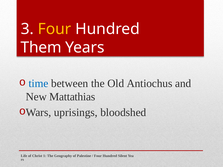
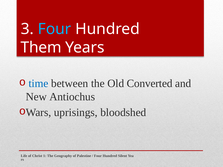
Four colour: yellow -> light blue (55, 29)
Antiochus: Antiochus -> Converted (150, 84)
Mattathias: Mattathias -> Antiochus (72, 97)
